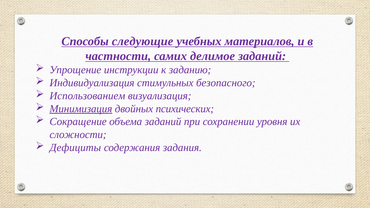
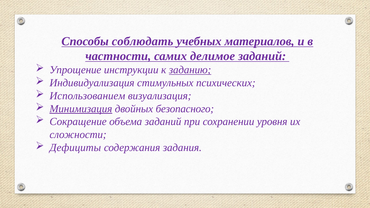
следующие: следующие -> соблюдать (143, 41)
заданию underline: none -> present (190, 70)
безопасного: безопасного -> психических (226, 83)
психических: психических -> безопасного (185, 109)
